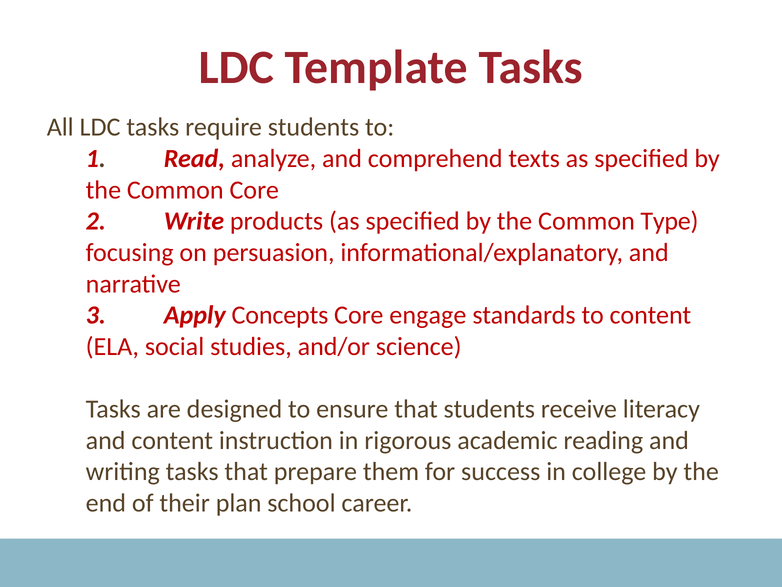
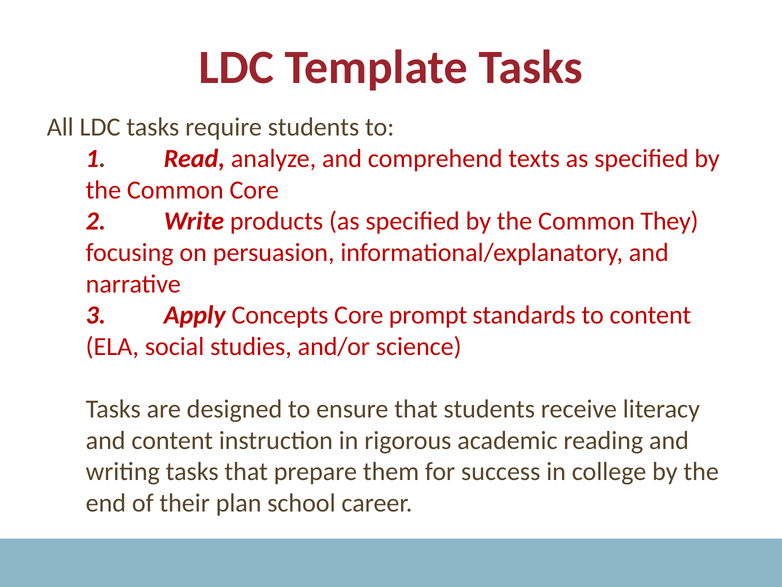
Type: Type -> They (669, 221)
engage: engage -> prompt (428, 315)
